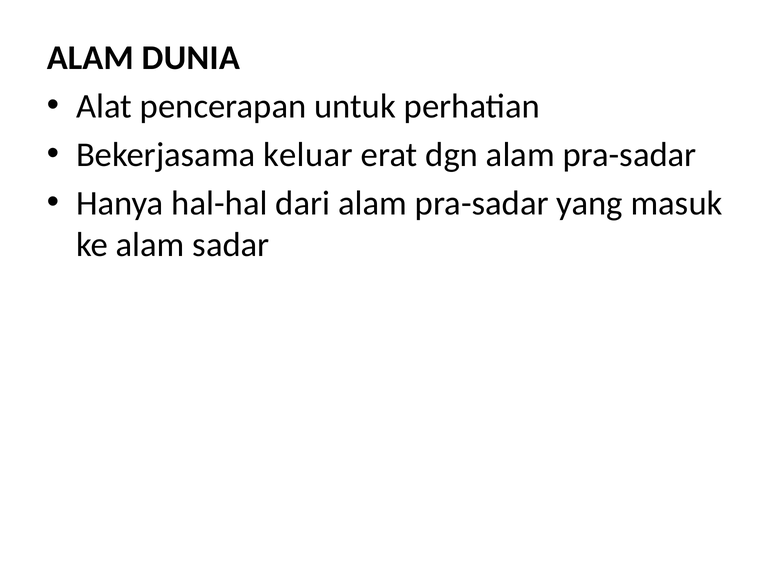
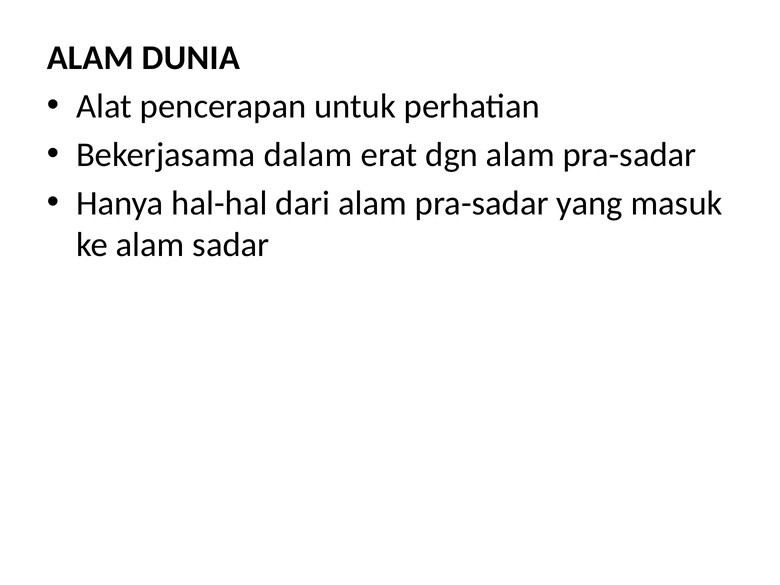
keluar: keluar -> dalam (308, 155)
